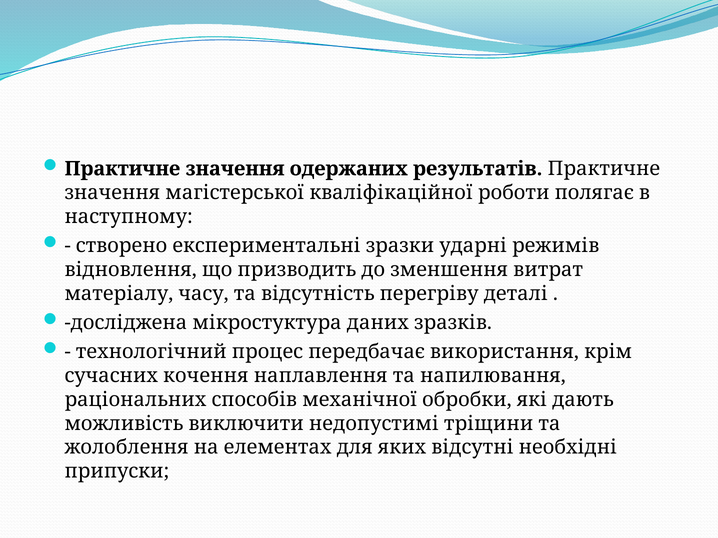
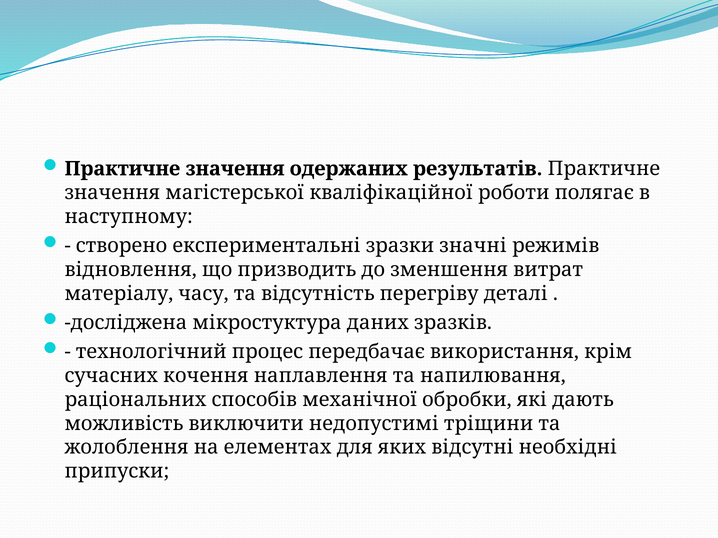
ударні: ударні -> значні (473, 246)
